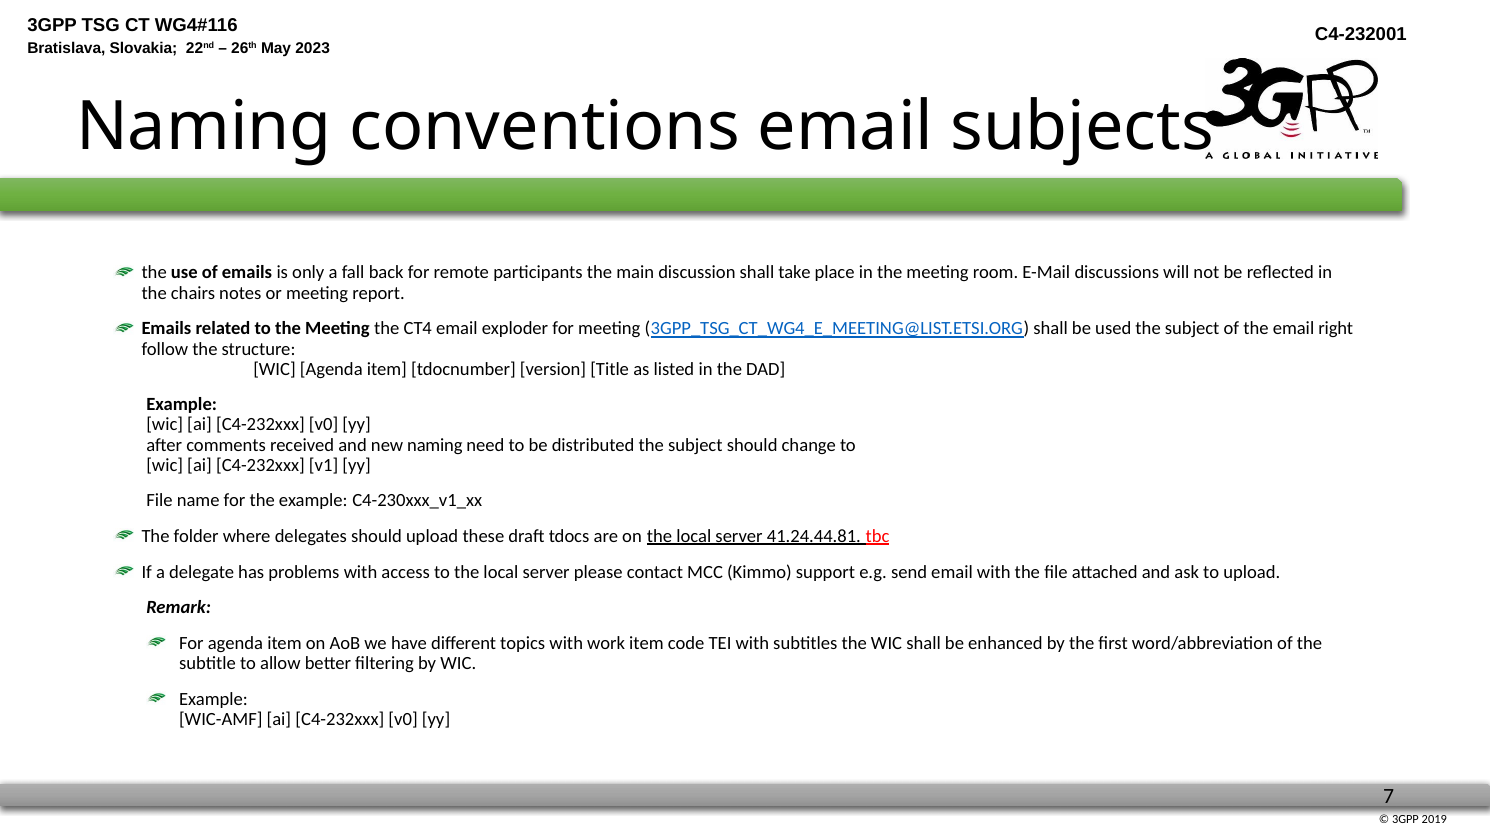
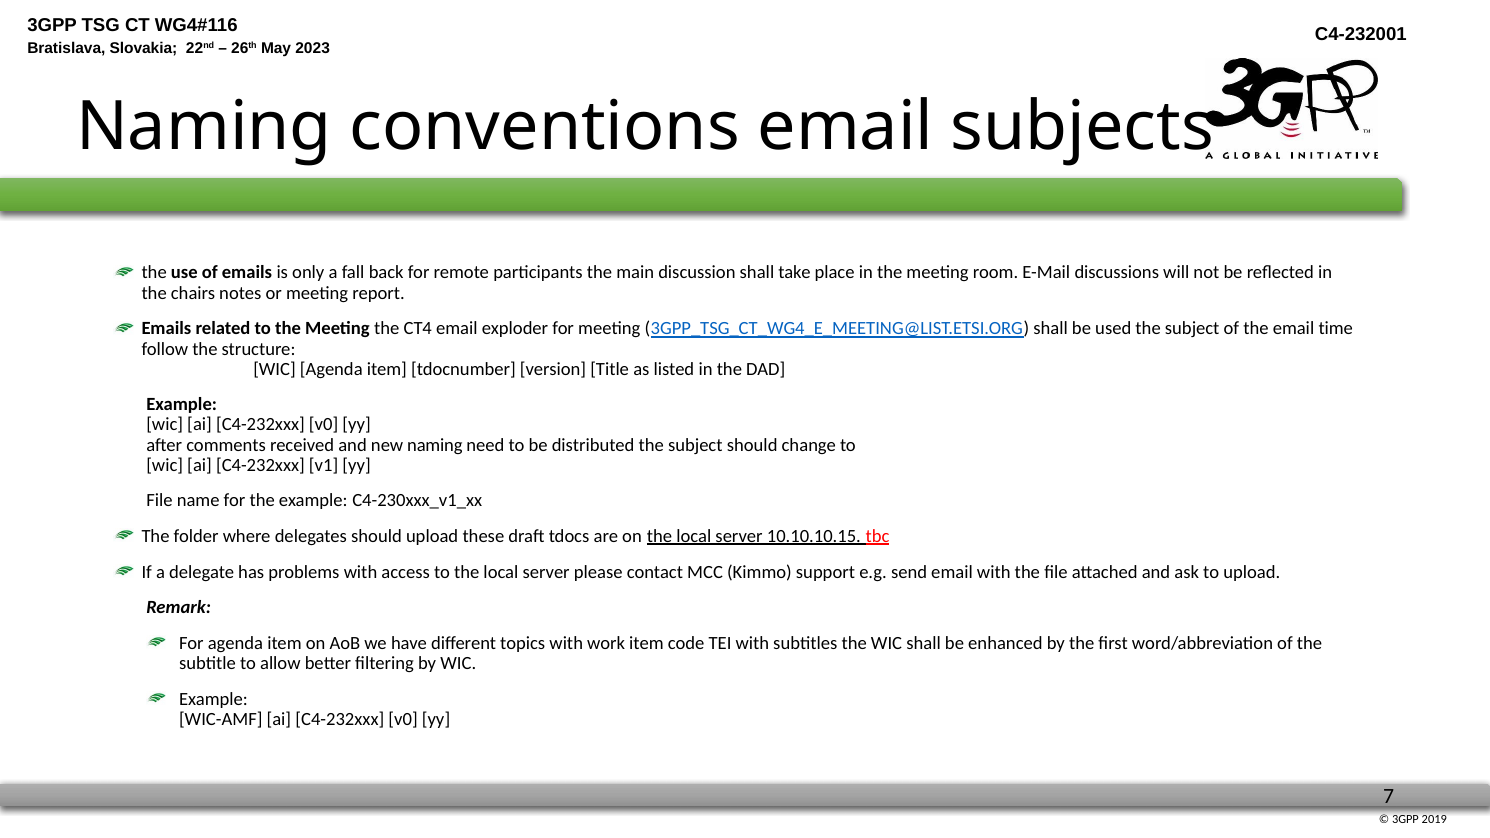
right: right -> time (1336, 329)
41.24.44.81: 41.24.44.81 -> 10.10.10.15 (814, 536)
